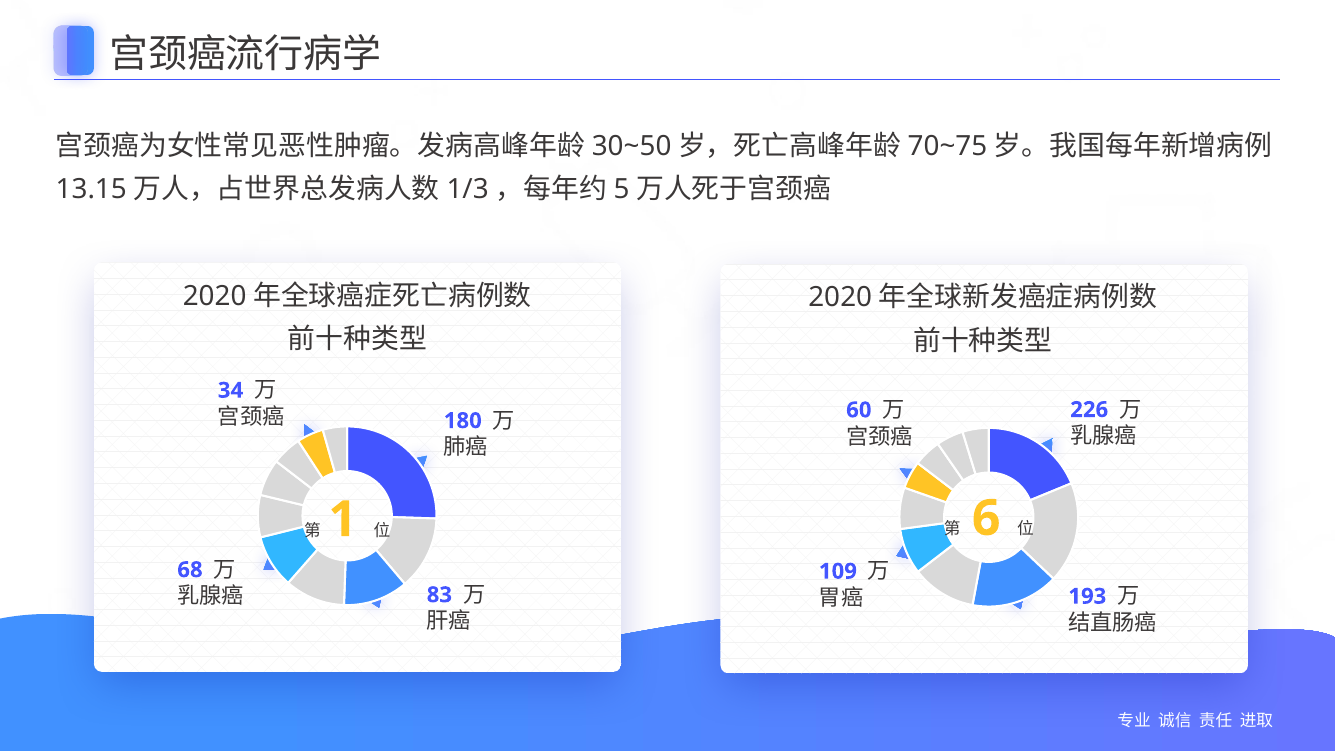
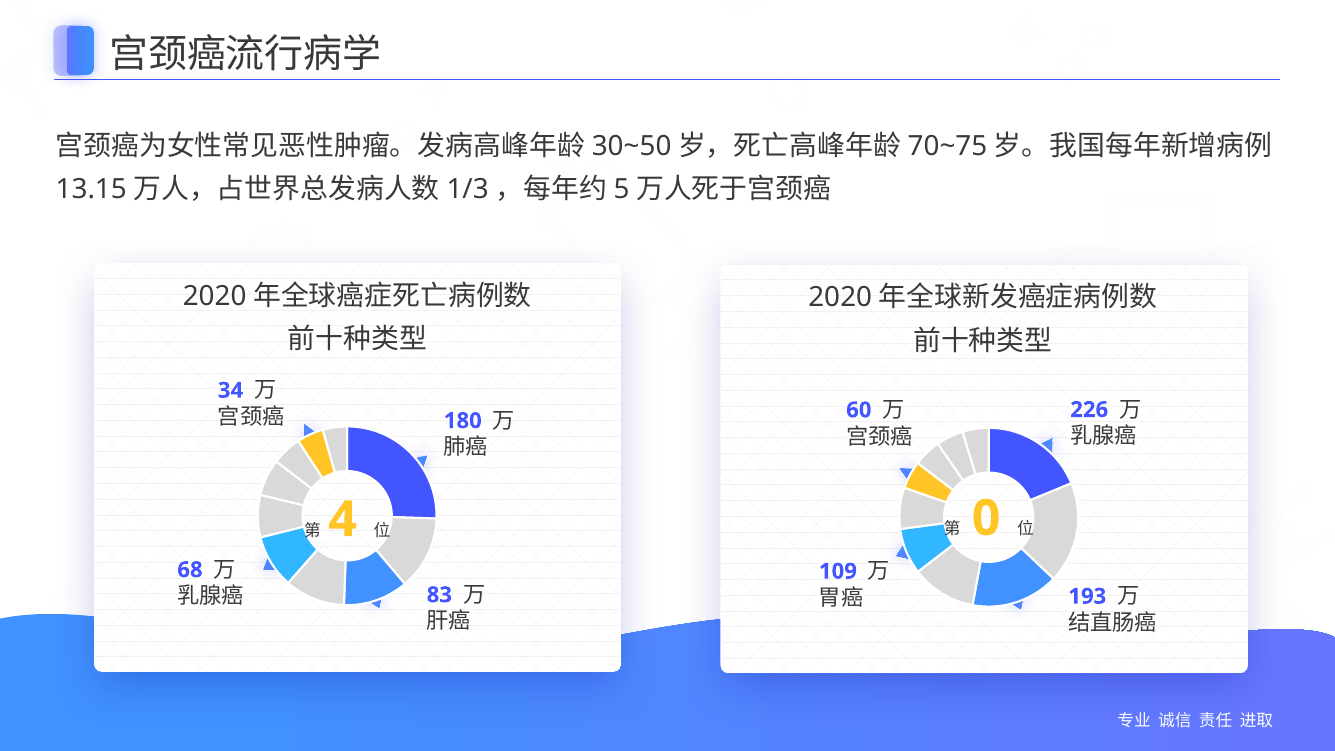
1: 1 -> 4 (343, 519)
6: 6 -> 0 (986, 518)
